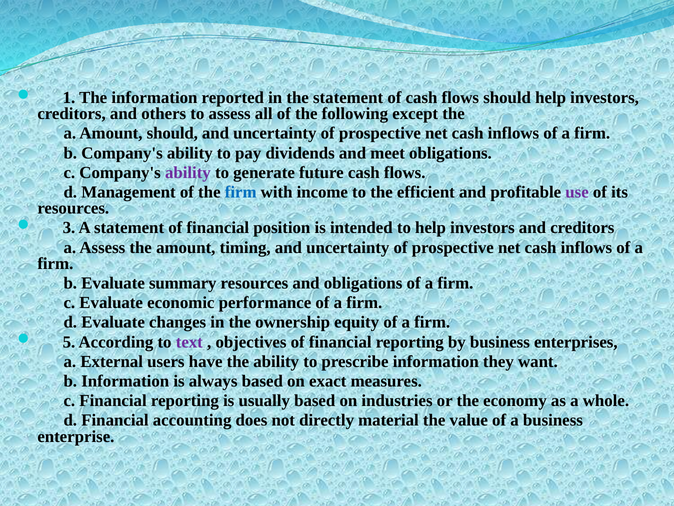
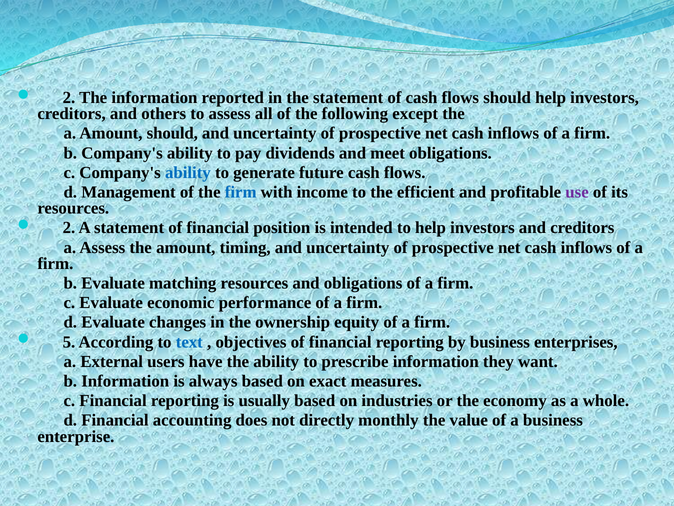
1: 1 -> 2 (69, 98)
ability colour: purple -> blue (188, 172)
3: 3 -> 2 (69, 228)
summary: summary -> matching (183, 283)
text colour: purple -> blue (189, 342)
material: material -> monthly (388, 420)
